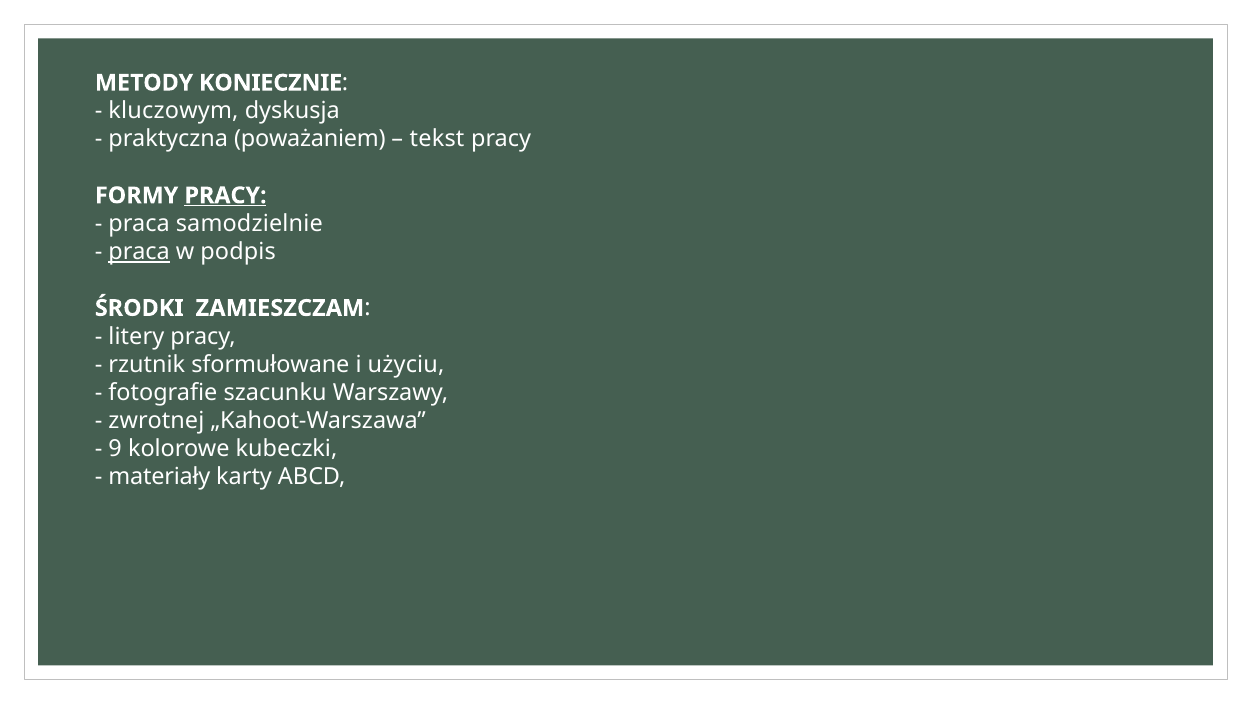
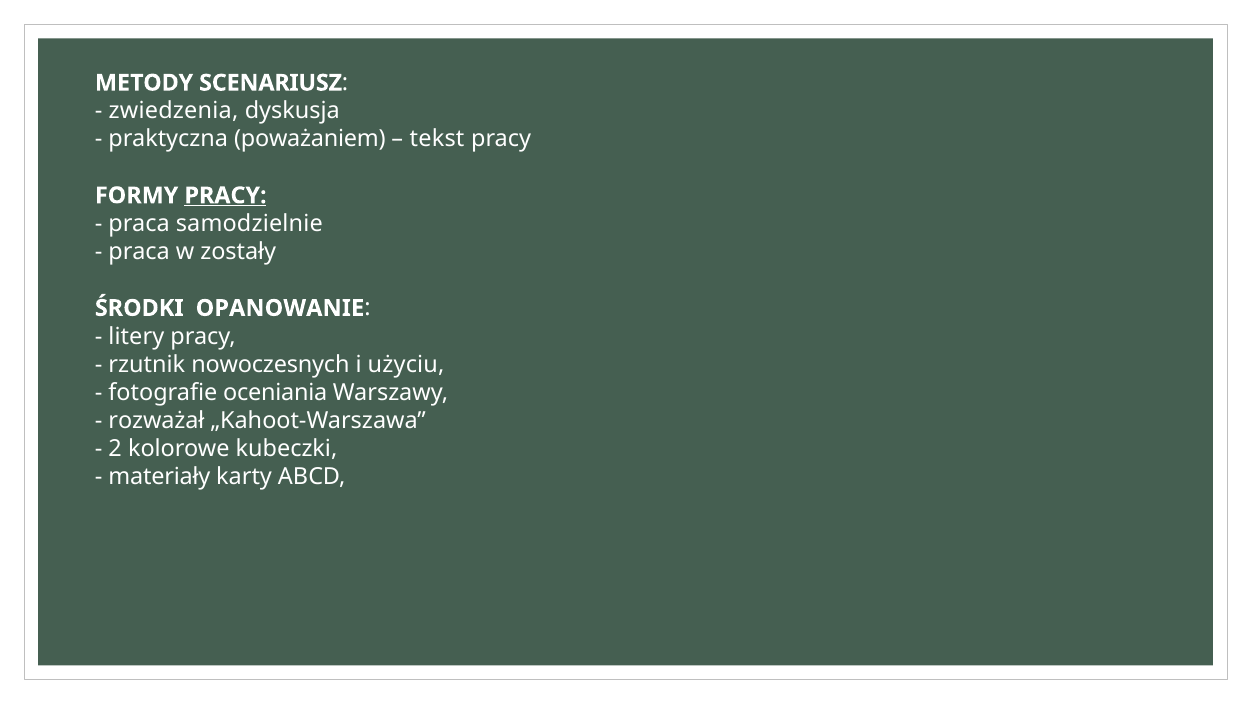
KONIECZNIE: KONIECZNIE -> SCENARIUSZ (271, 83)
kluczowym: kluczowym -> zwiedzenia (173, 111)
praca underline: present -> none (139, 252)
podpis: podpis -> zostały (238, 252)
ZAMIESZCZAM: ZAMIESZCZAM -> OPANOWANIE (280, 308)
sformułowane: sformułowane -> nowoczesnych (270, 364)
szacunku: szacunku -> oceniania (275, 392)
zwrotnej: zwrotnej -> rozważał (156, 421)
9: 9 -> 2 (115, 449)
